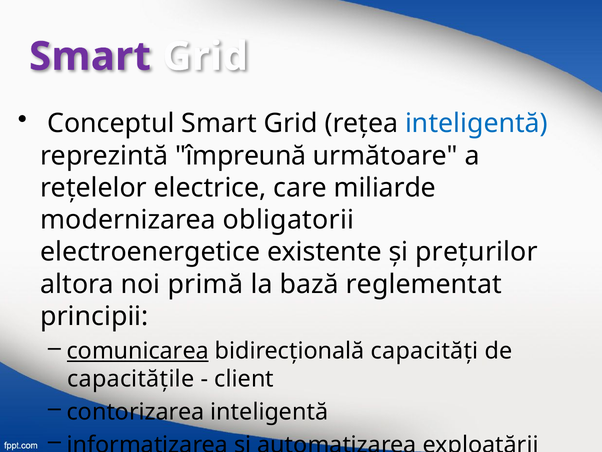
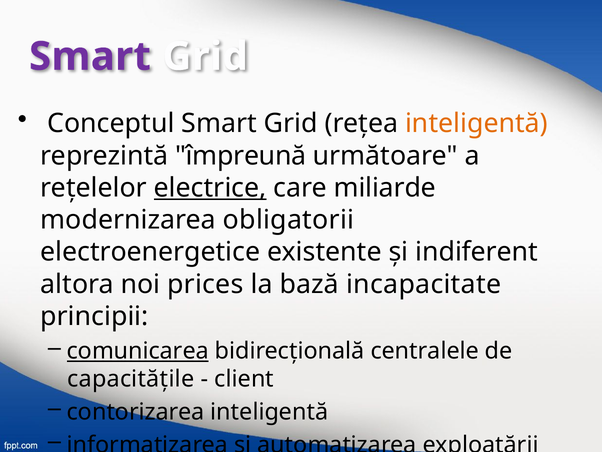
inteligentă colour: blue -> orange (476, 123)
electrice underline: none -> present (210, 188)
preţurilor: preţurilor -> indiferent (477, 252)
primă: primă -> prices (205, 284)
reglementat: reglementat -> incapacitate (424, 284)
capacităţi: capacităţi -> centralele (425, 351)
